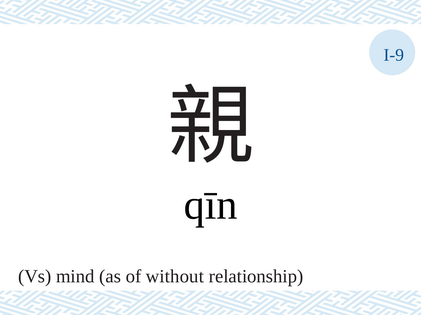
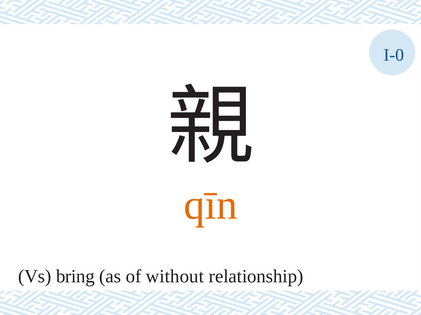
I-9: I-9 -> I-0 (394, 55)
qīn colour: black -> orange (211, 205)
mind: mind -> bring (75, 277)
